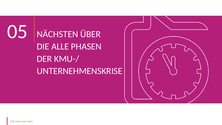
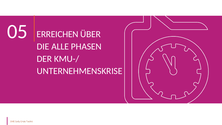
NÄCHSTEN: NÄCHSTEN -> ERREICHEN (58, 34)
